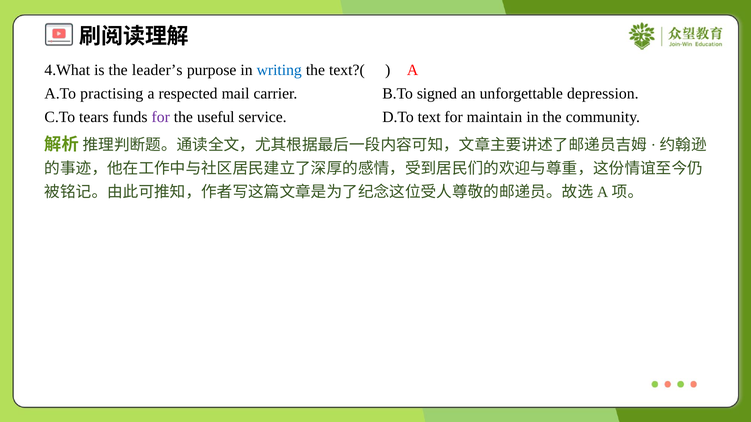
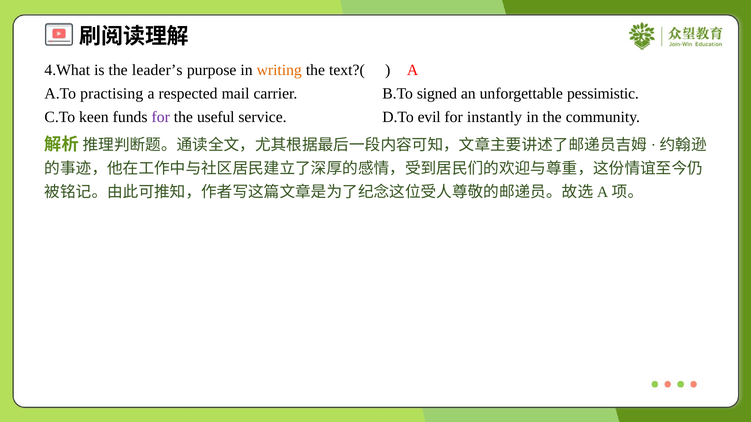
writing colour: blue -> orange (279, 70)
depression: depression -> pessimistic (603, 94)
tears: tears -> keen (94, 117)
text: text -> evil (429, 117)
maintain: maintain -> instantly (494, 117)
